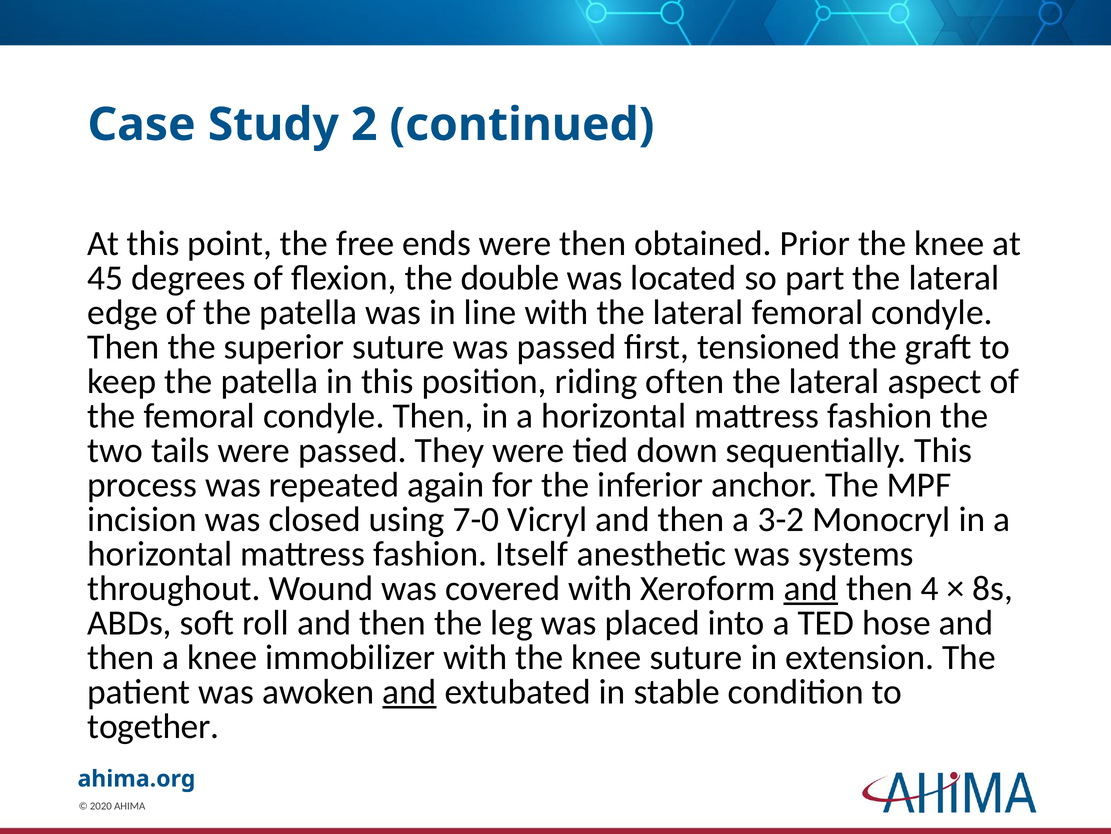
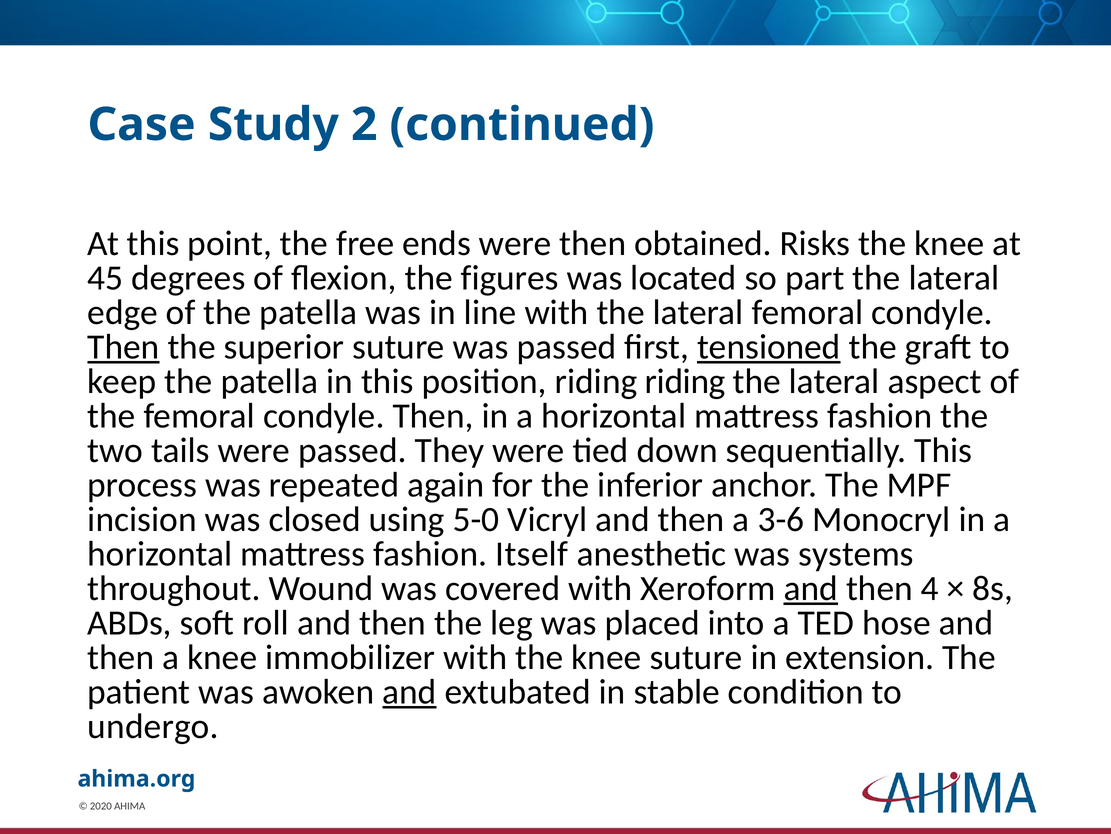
Prior: Prior -> Risks (815, 243)
double: double -> figures (510, 278)
Then underline: none -> present (124, 347)
tensioned underline: none -> present (769, 347)
riding often: often -> riding (685, 381)
7-0: 7-0 -> 5-0 (476, 519)
3-2: 3-2 -> 3-6 (781, 519)
together: together -> undergo (153, 726)
